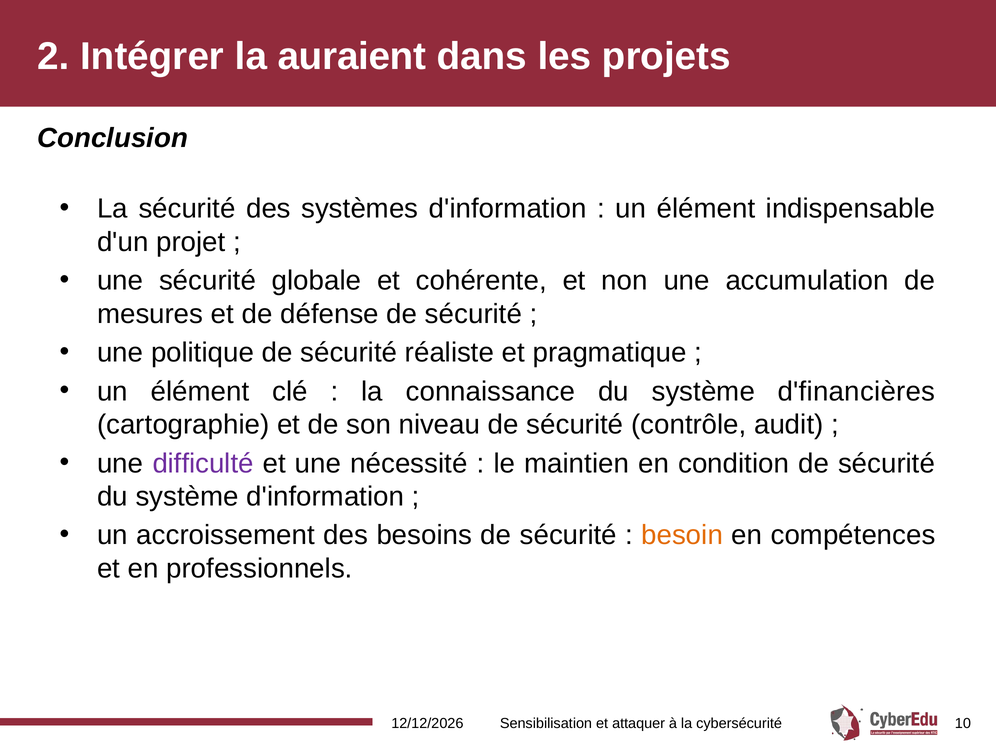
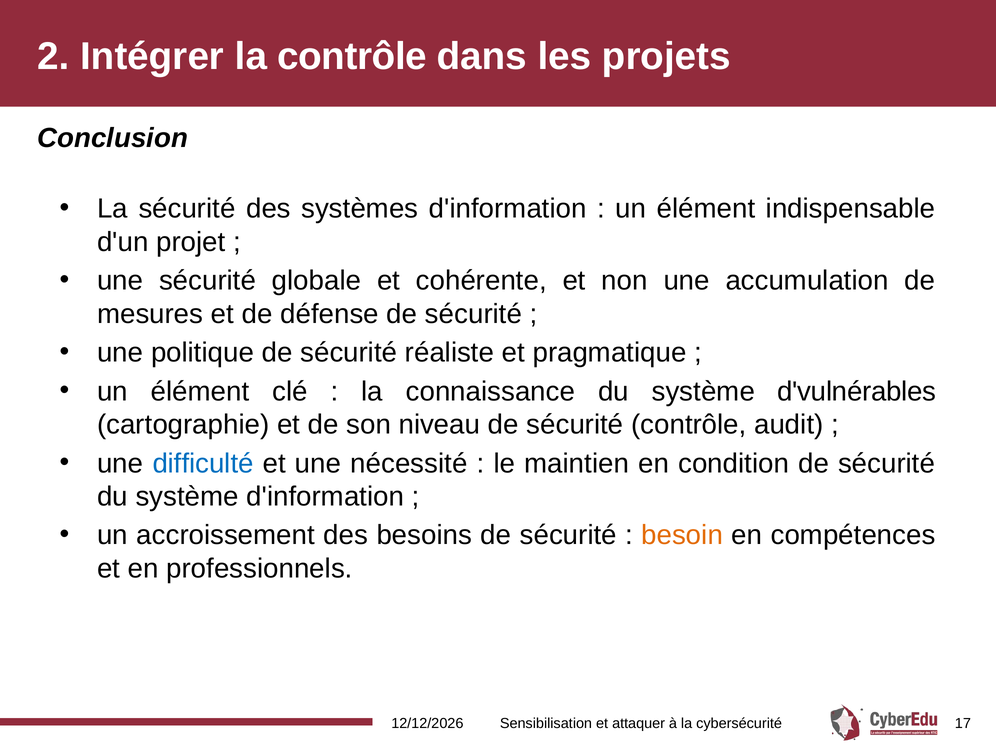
la auraient: auraient -> contrôle (352, 57)
d'financières: d'financières -> d'vulnérables (857, 391)
difficulté colour: purple -> blue (203, 463)
10: 10 -> 17 (963, 723)
